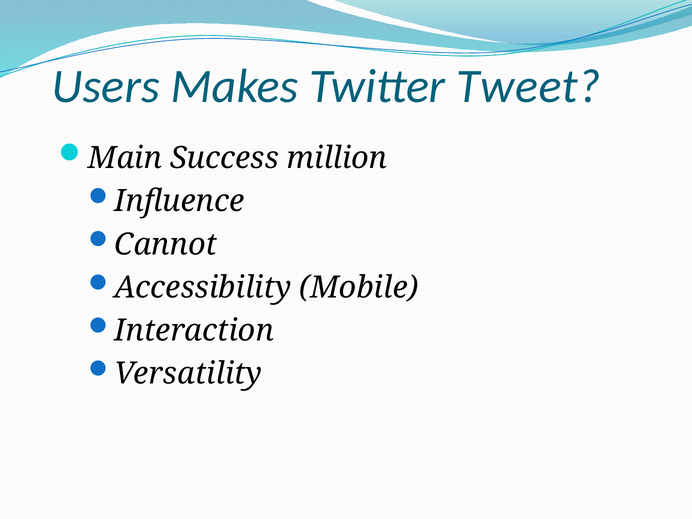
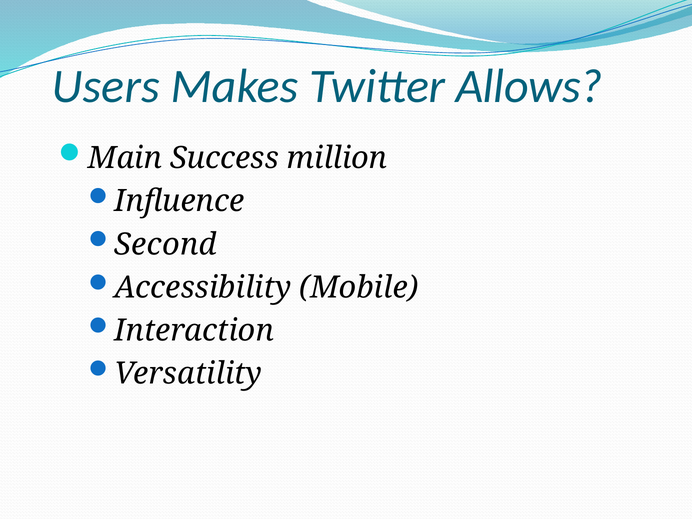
Tweet: Tweet -> Allows (529, 86)
Cannot: Cannot -> Second (166, 244)
